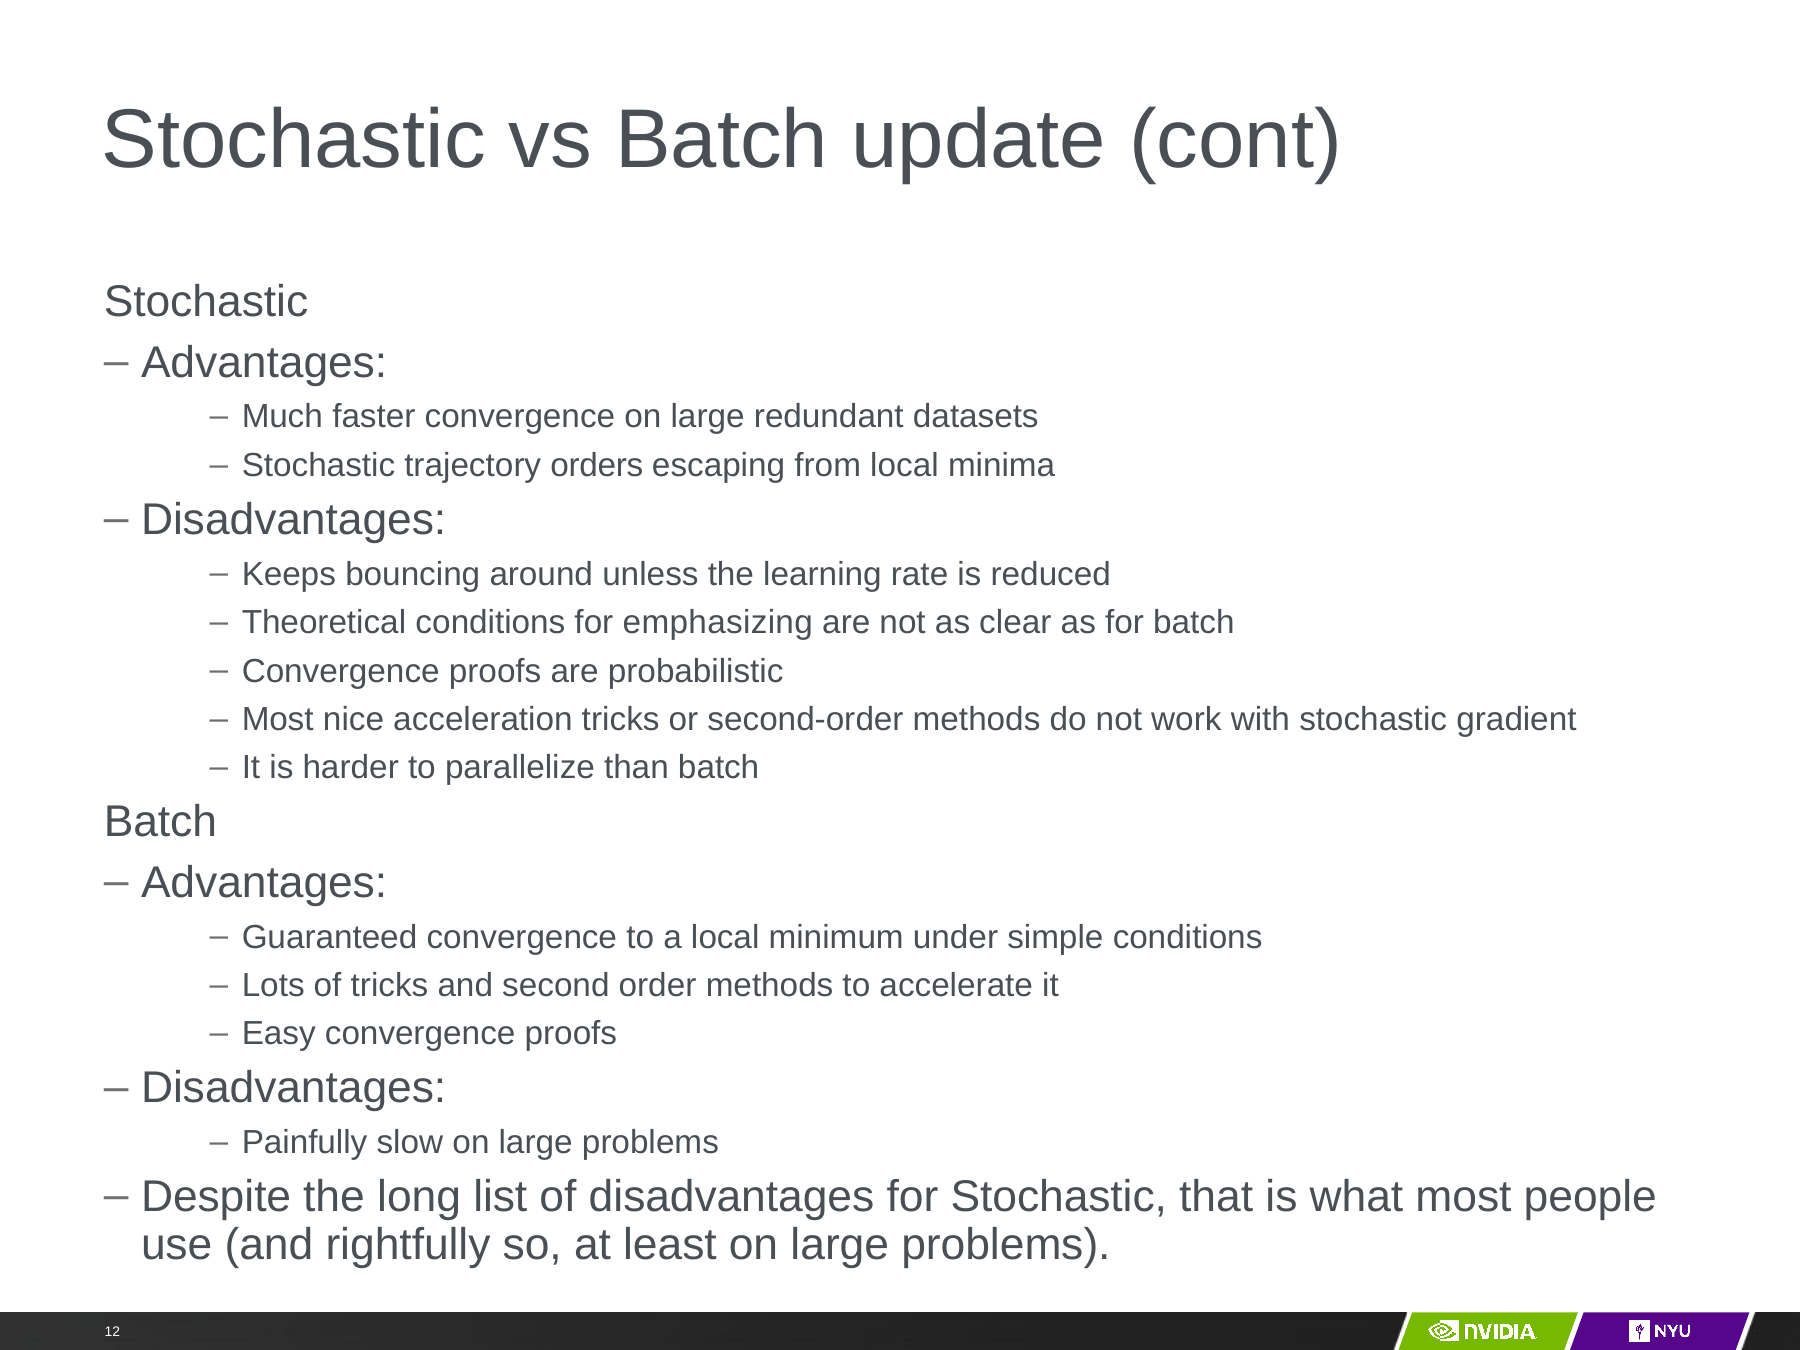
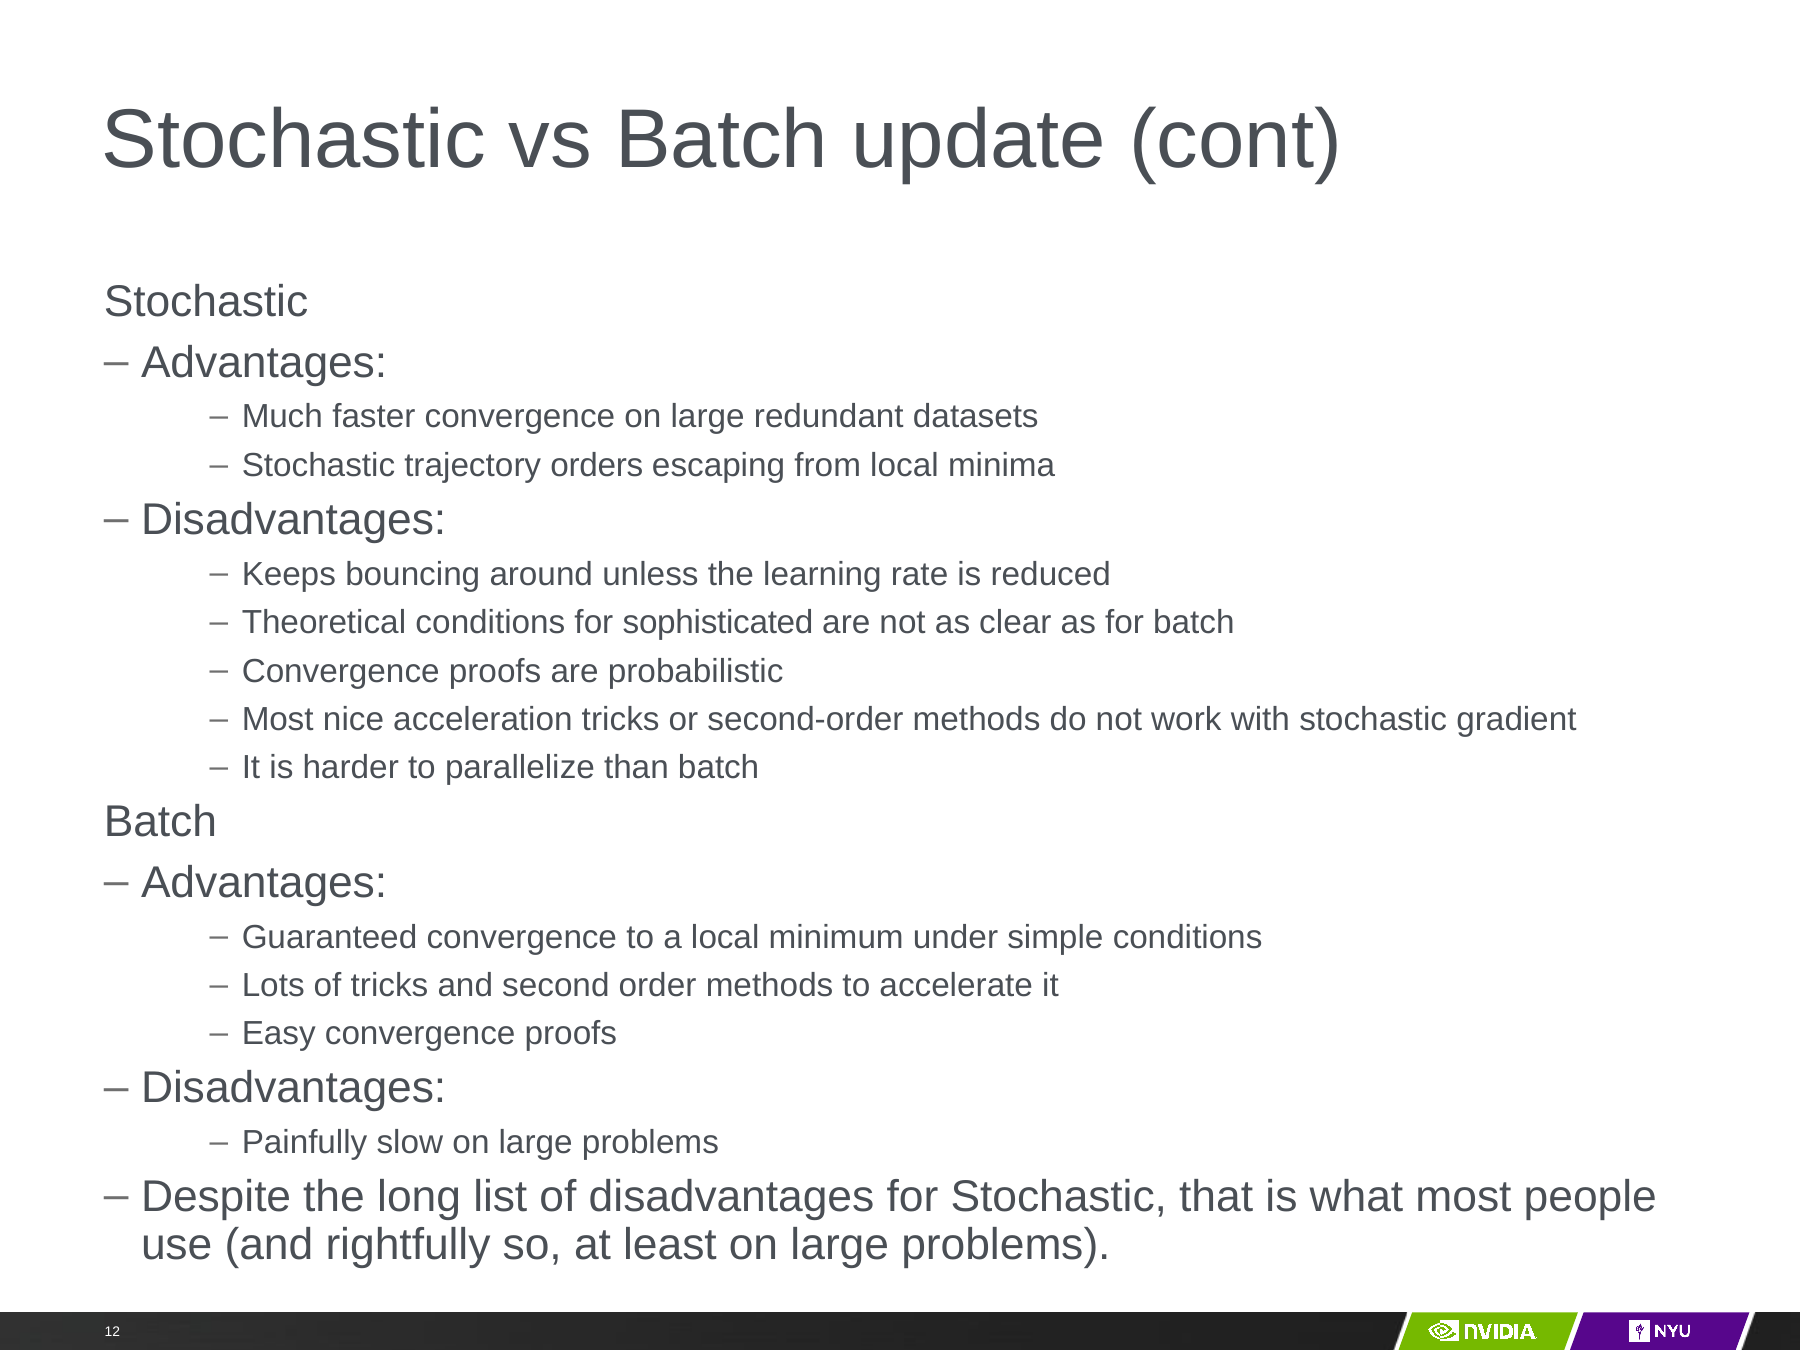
emphasizing: emphasizing -> sophisticated (718, 623)
